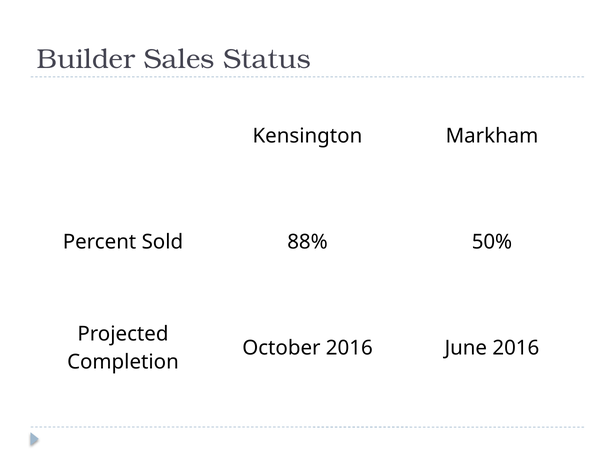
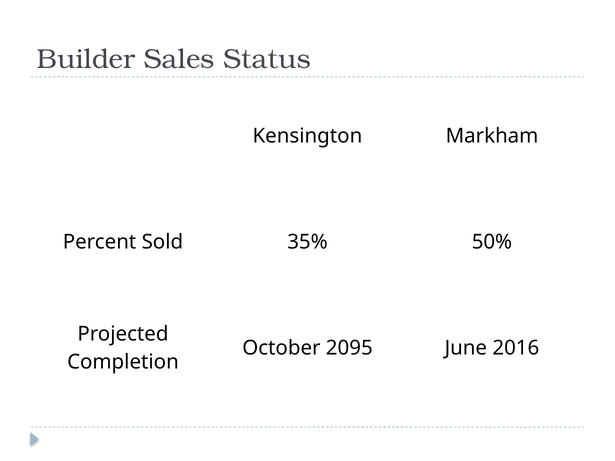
88%: 88% -> 35% (307, 242)
October 2016: 2016 -> 2095 (349, 348)
